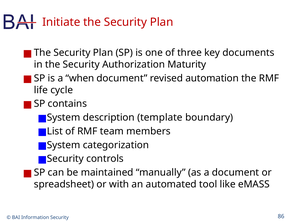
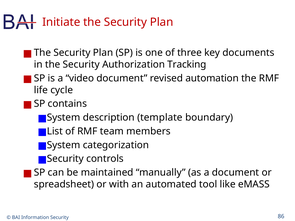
Maturity: Maturity -> Tracking (187, 65)
when: when -> video (80, 78)
